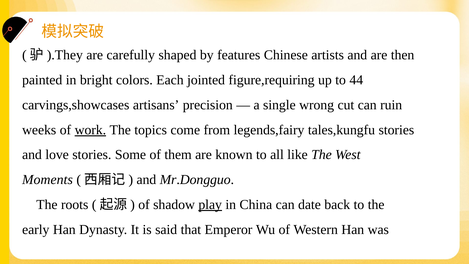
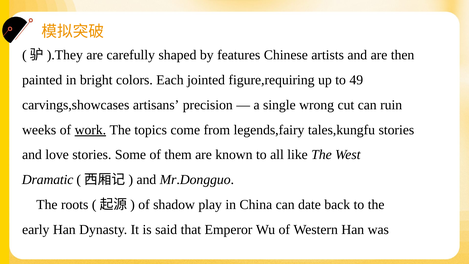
44: 44 -> 49 (356, 80)
Moments: Moments -> Dramatic (48, 180)
play underline: present -> none (210, 205)
